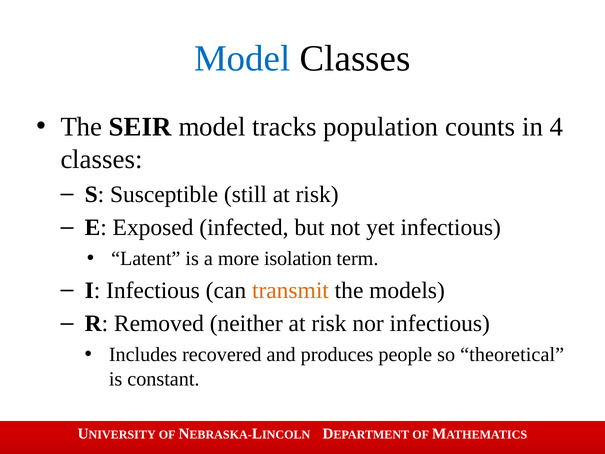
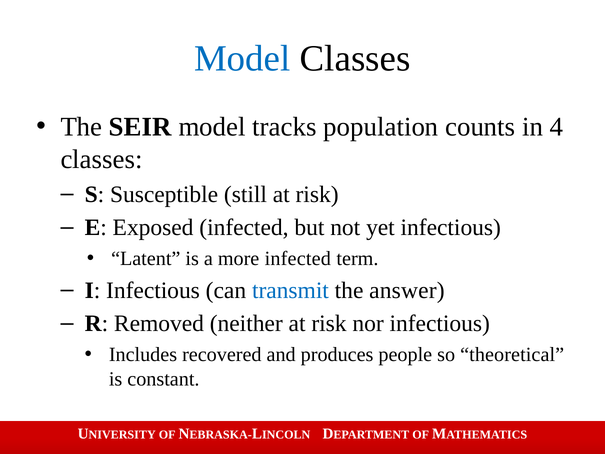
more isolation: isolation -> infected (298, 259)
transmit colour: orange -> blue (290, 290)
models: models -> answer (407, 290)
